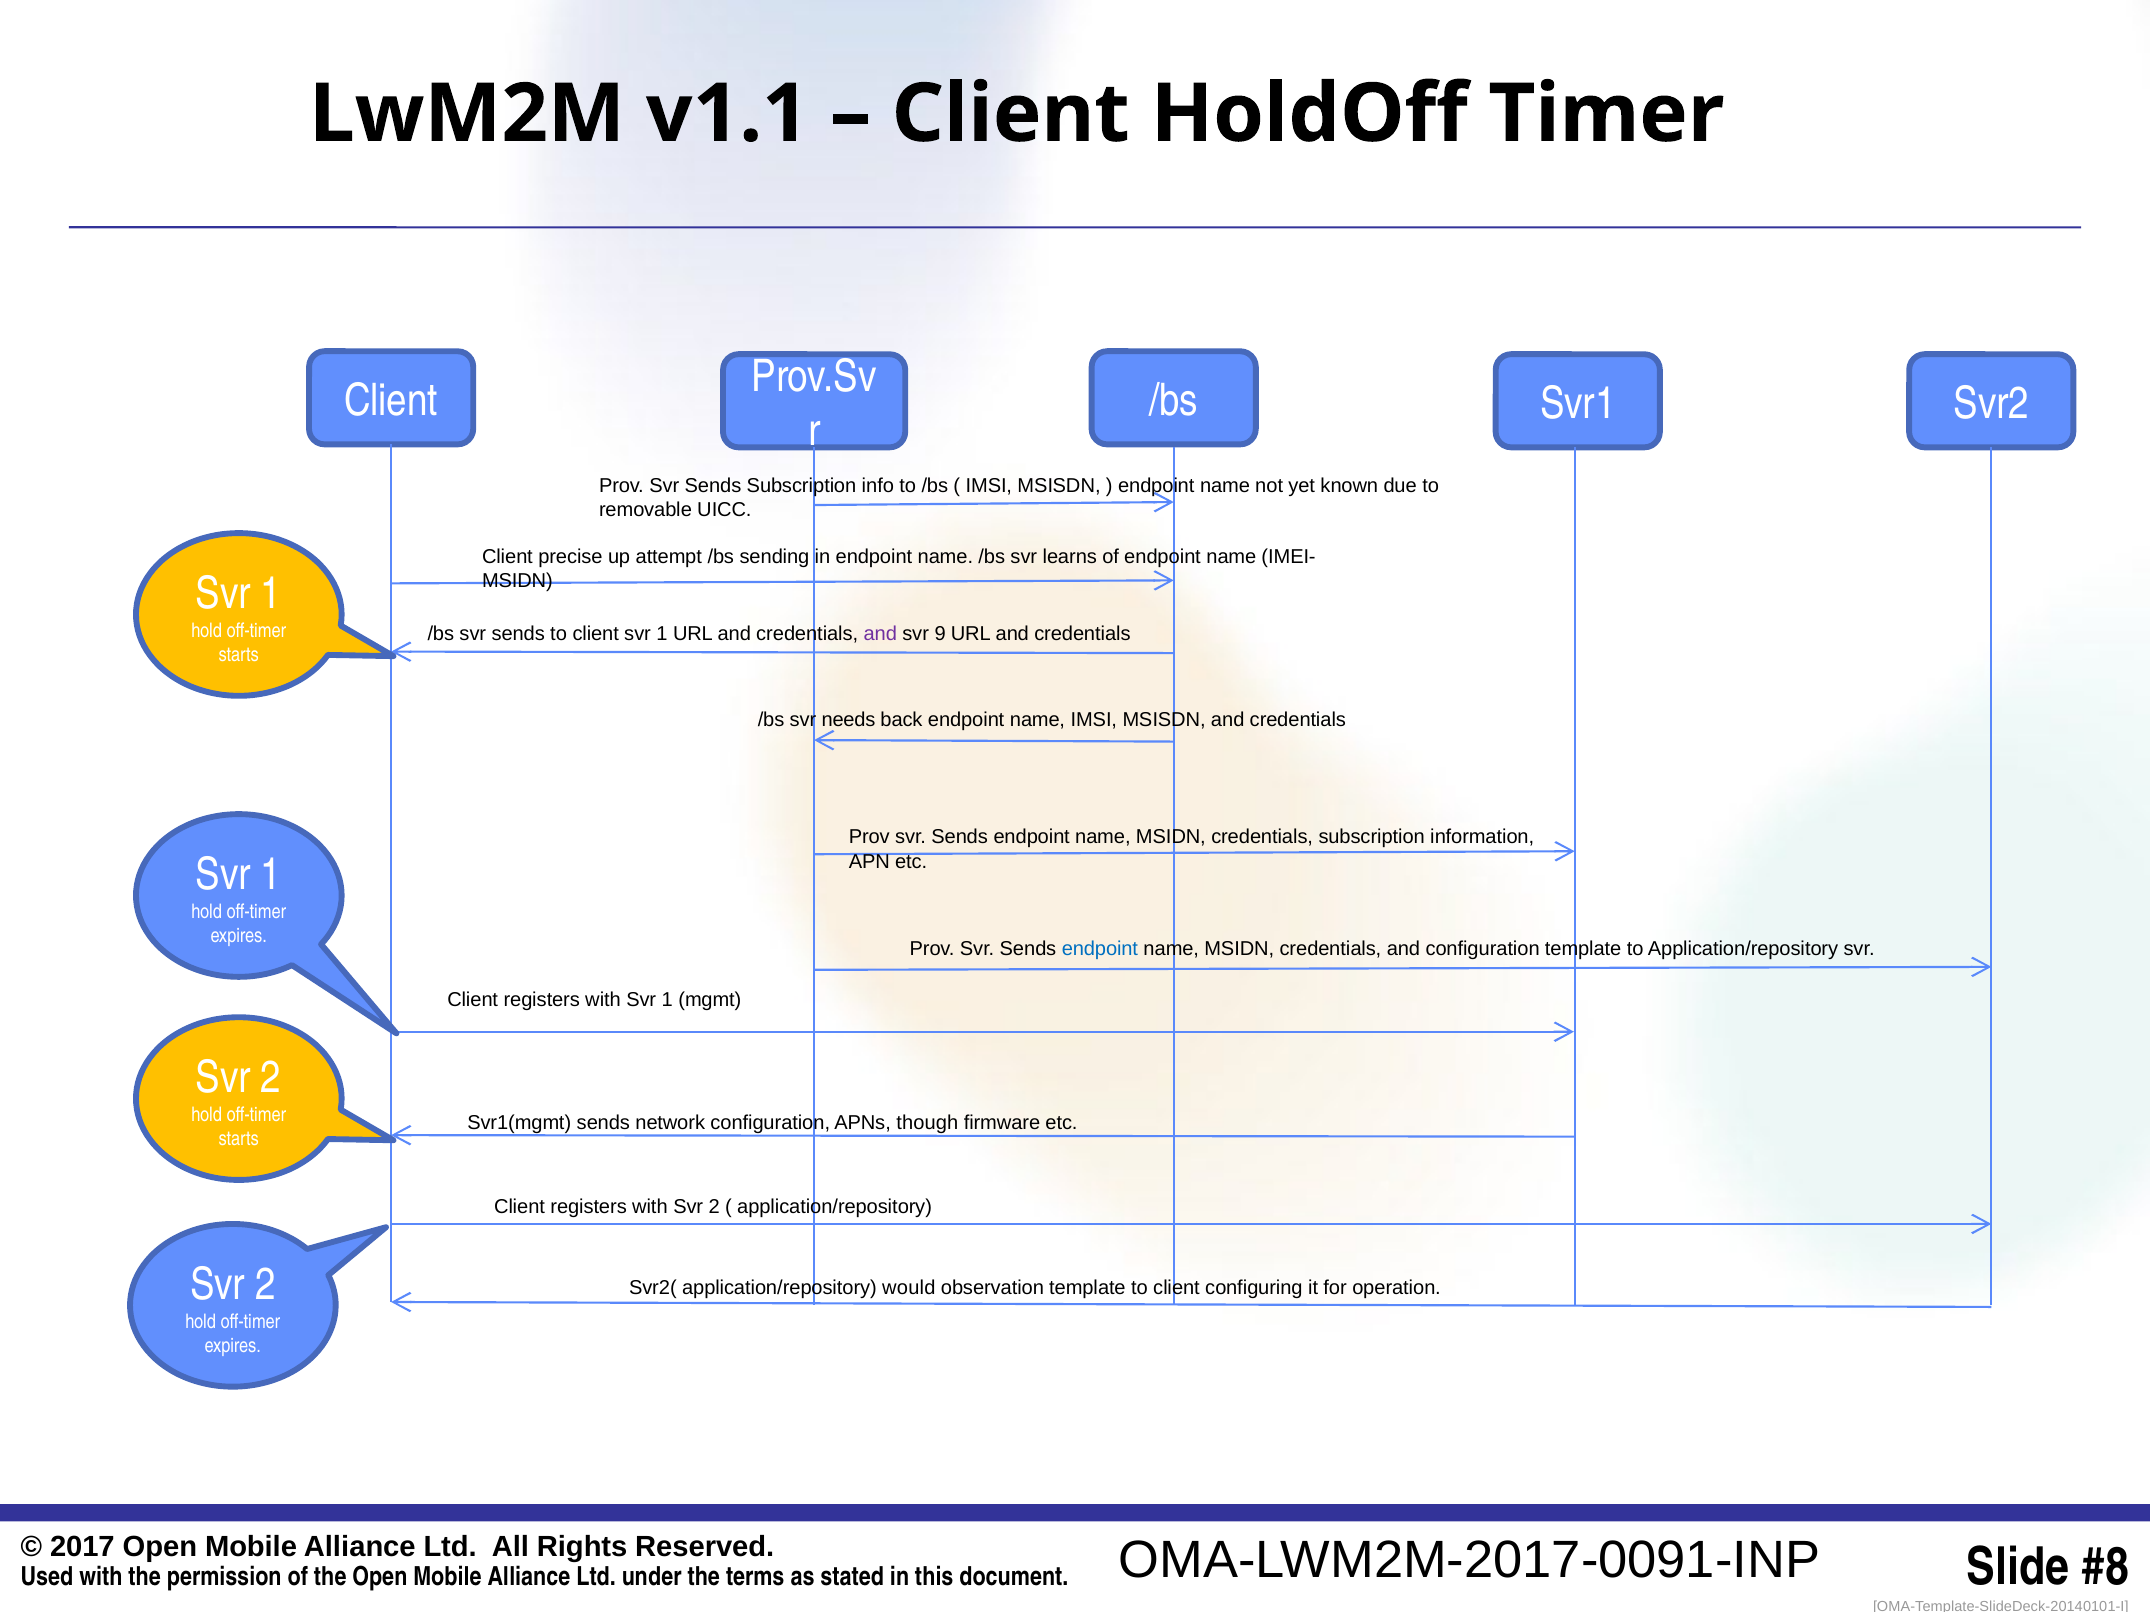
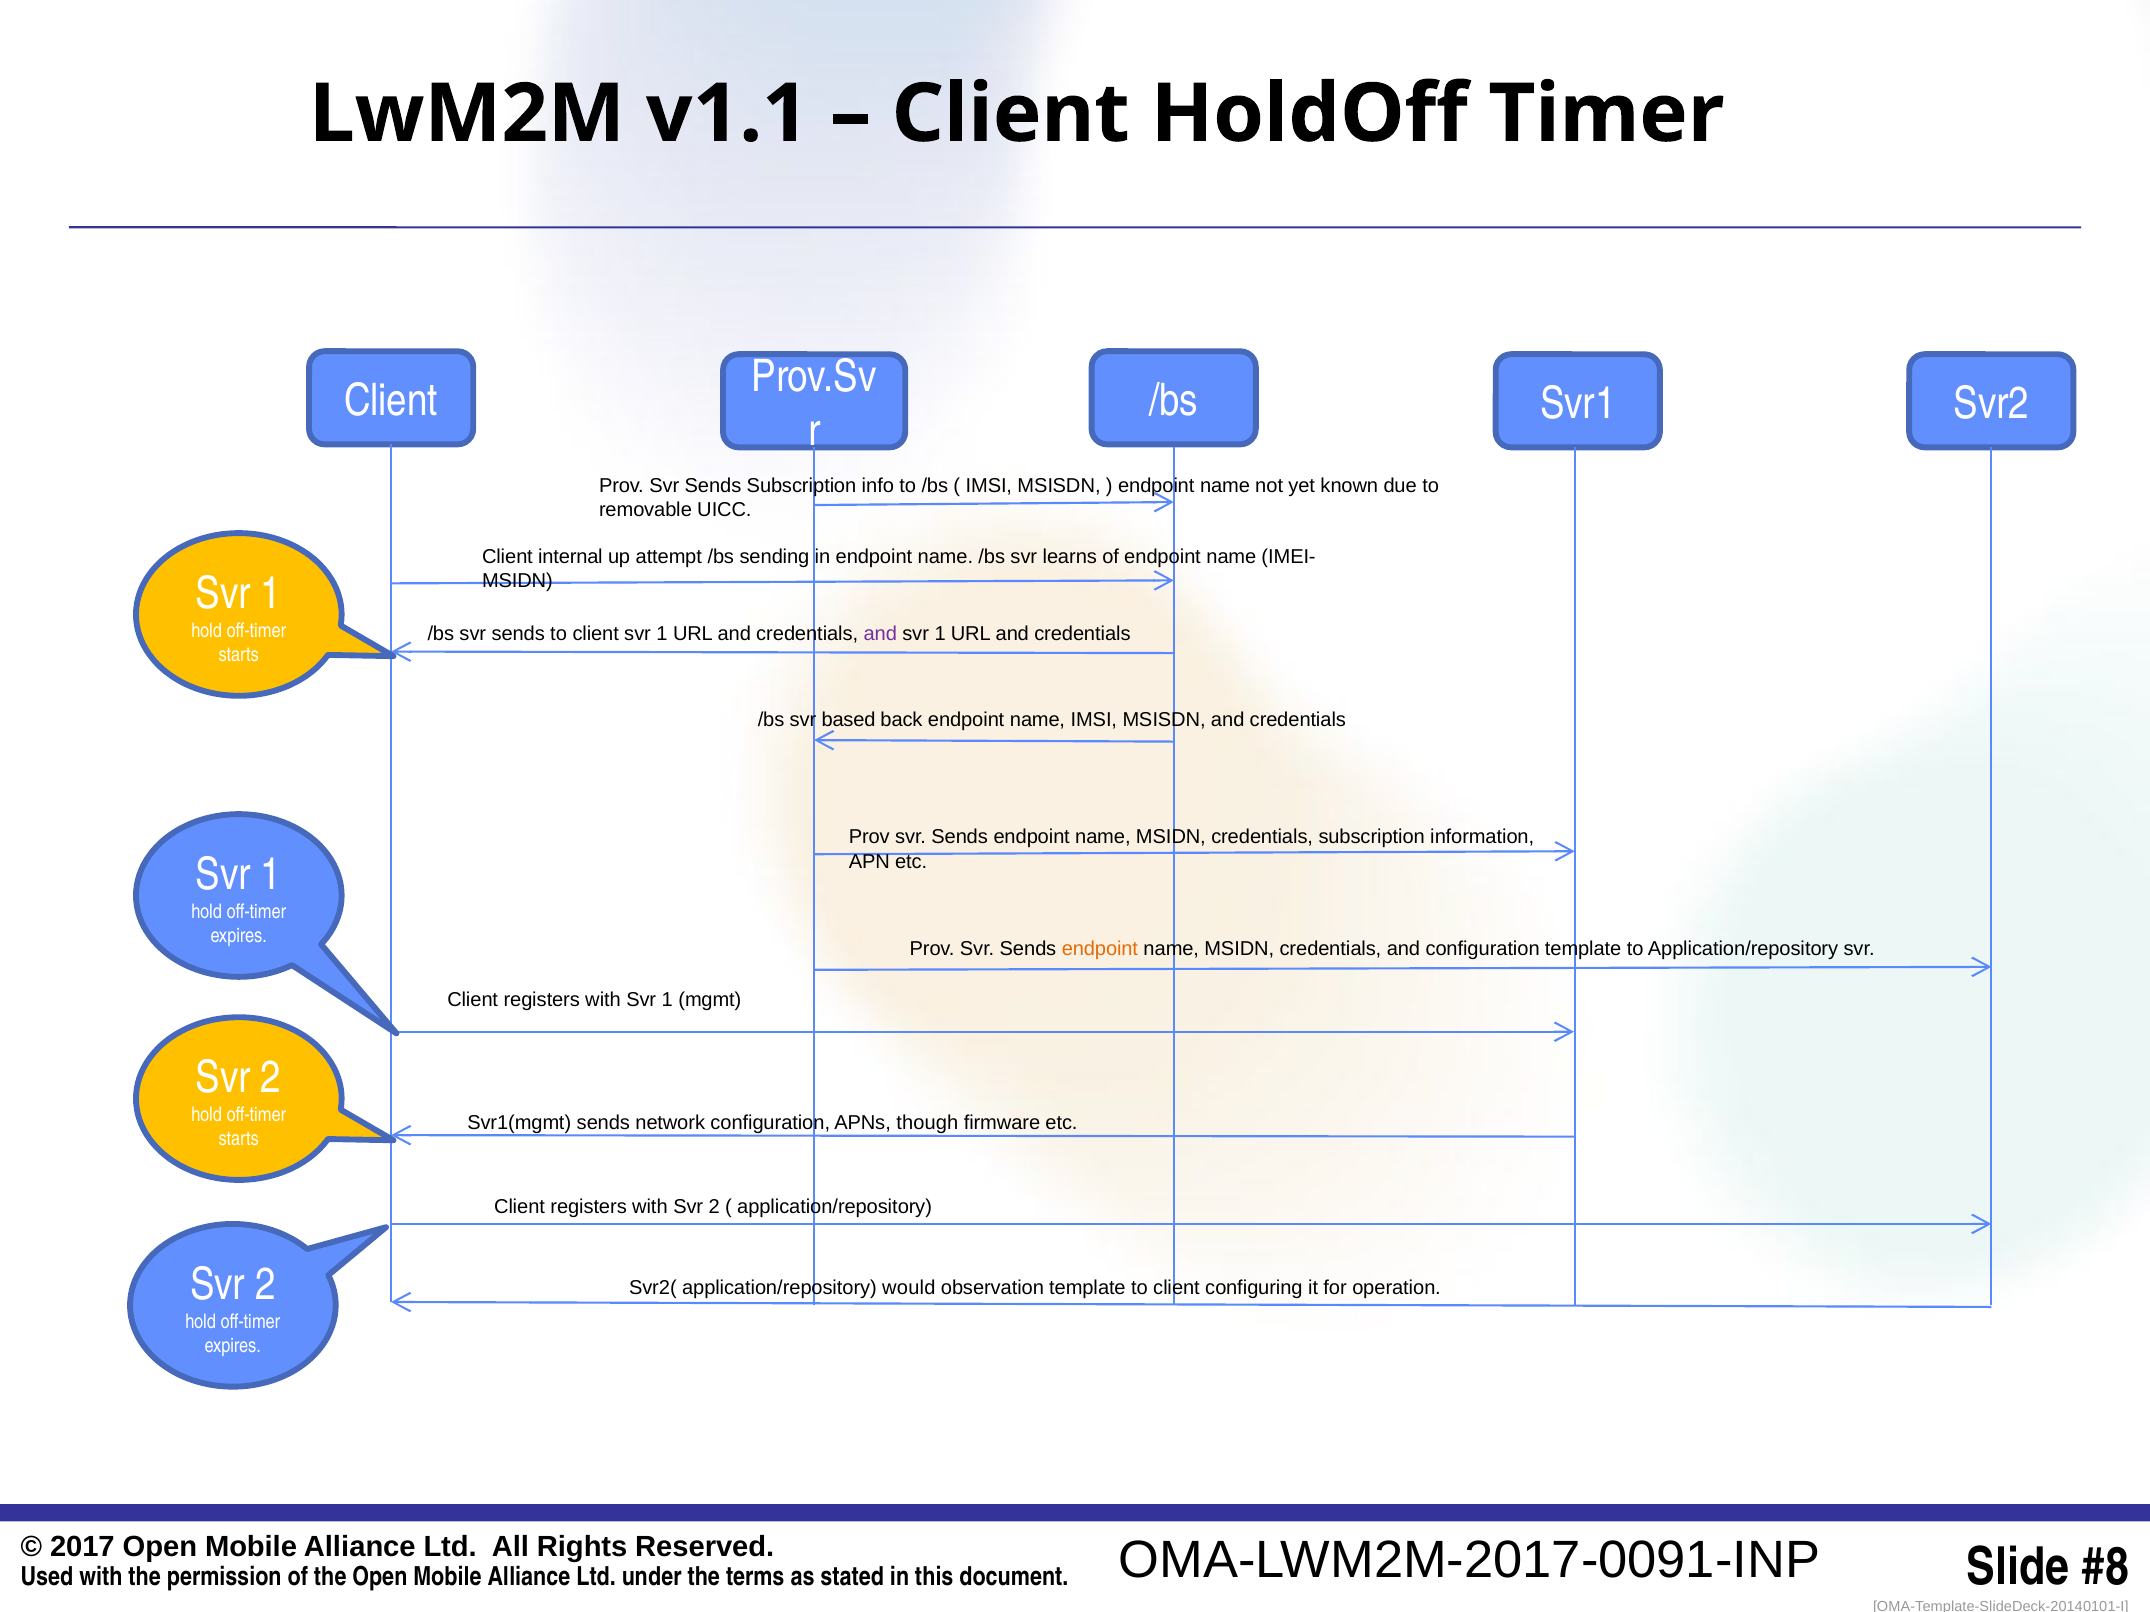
precise: precise -> internal (570, 557)
9: 9 -> 1 (940, 634)
needs: needs -> based (849, 720)
endpoint colour: blue -> orange (1100, 950)
